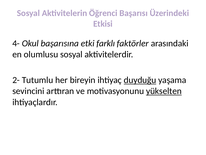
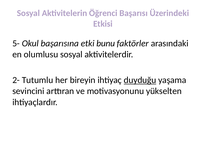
4-: 4- -> 5- (16, 43)
farklı: farklı -> bunu (106, 43)
yükselten underline: present -> none (164, 91)
